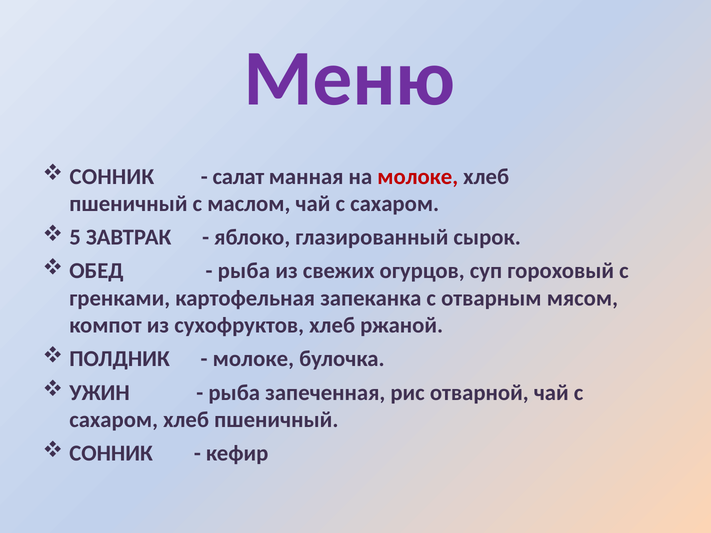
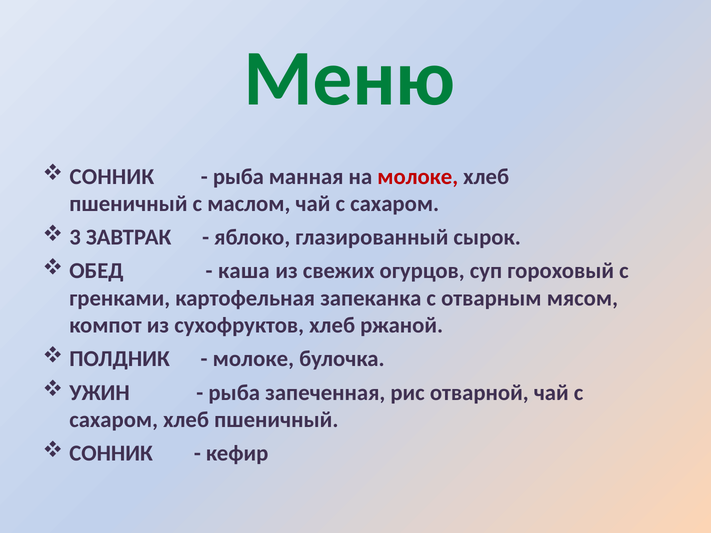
Меню colour: purple -> green (349, 79)
салат: салат -> рыба (238, 177)
5: 5 -> 3 (75, 238)
рыба: рыба -> каша (244, 271)
